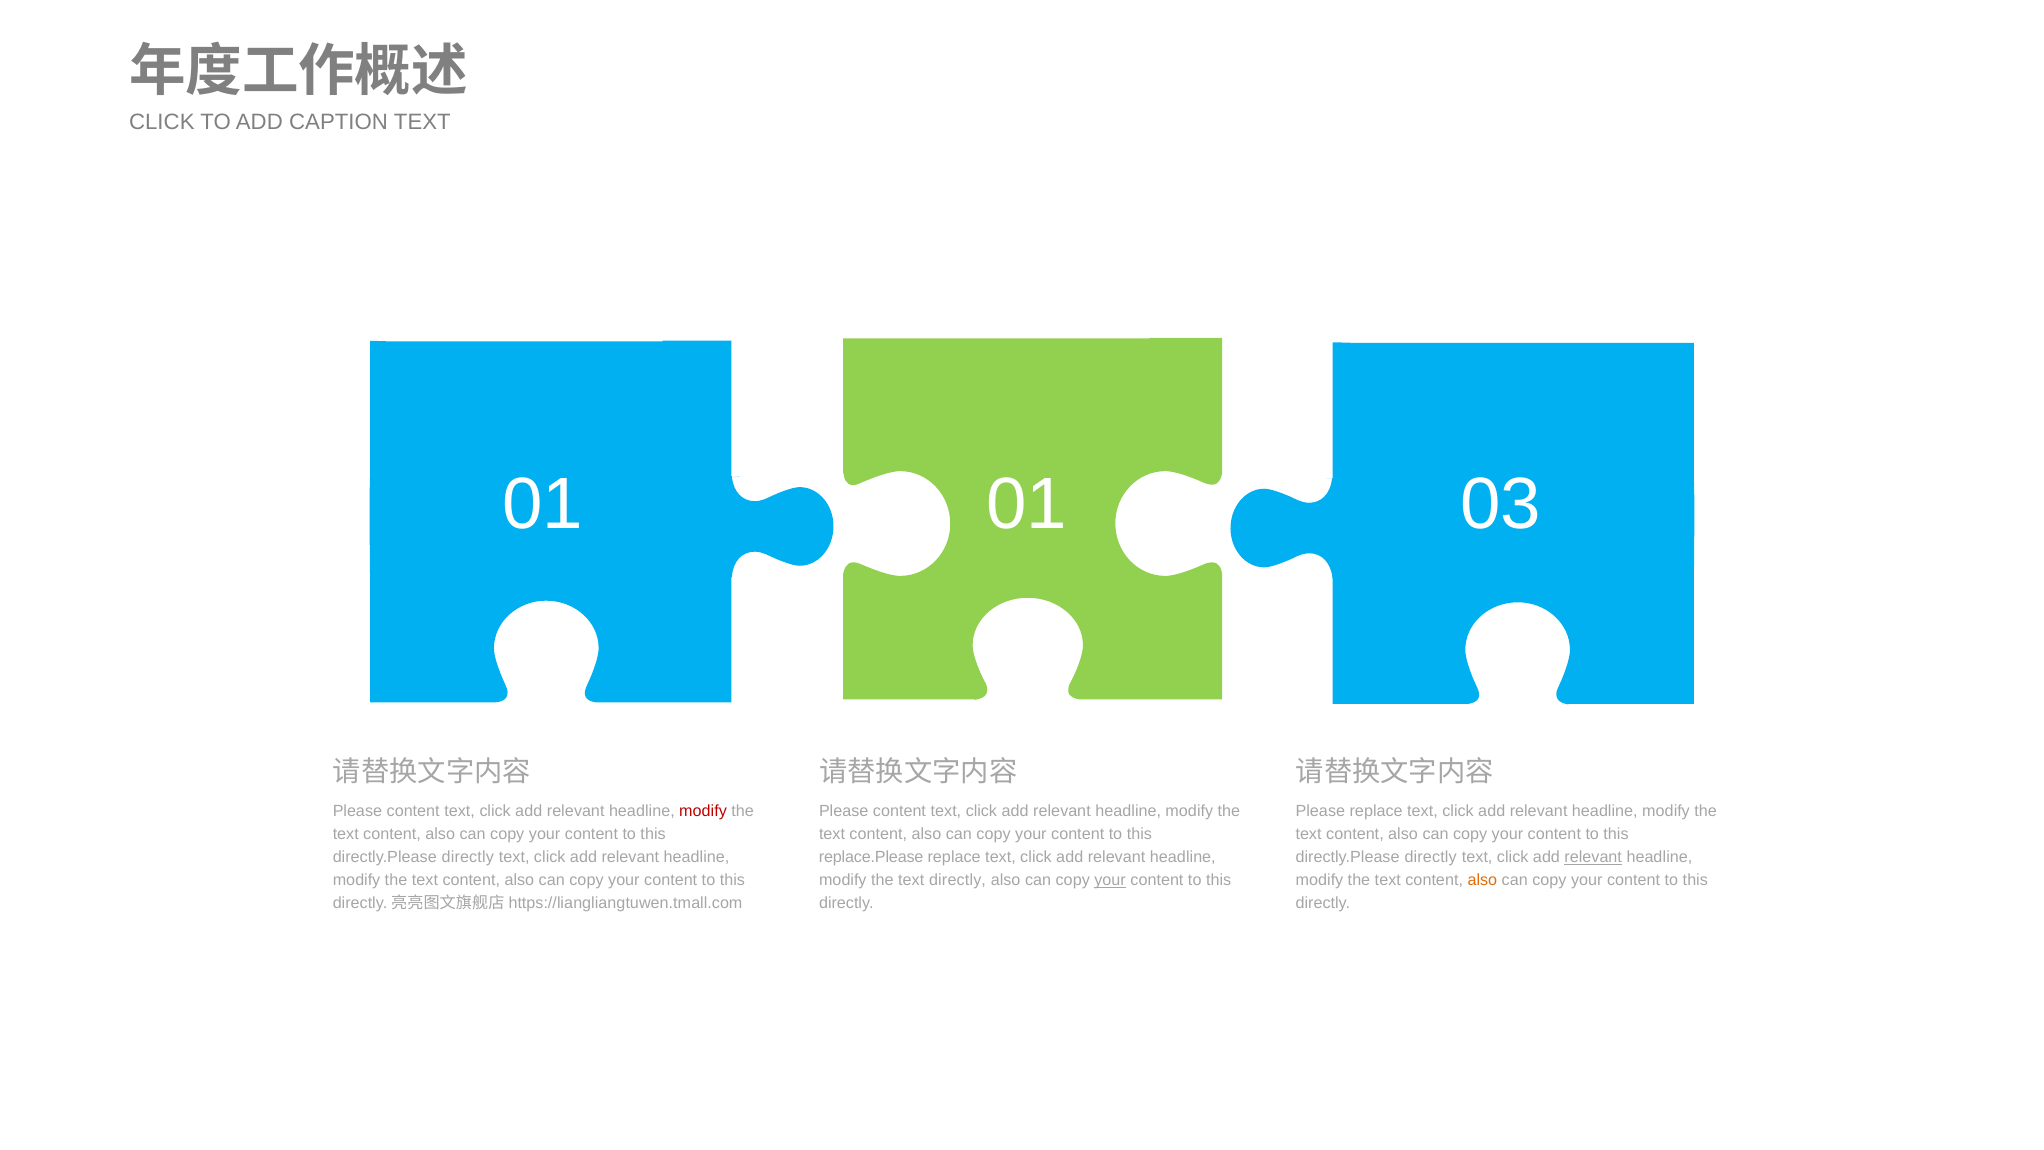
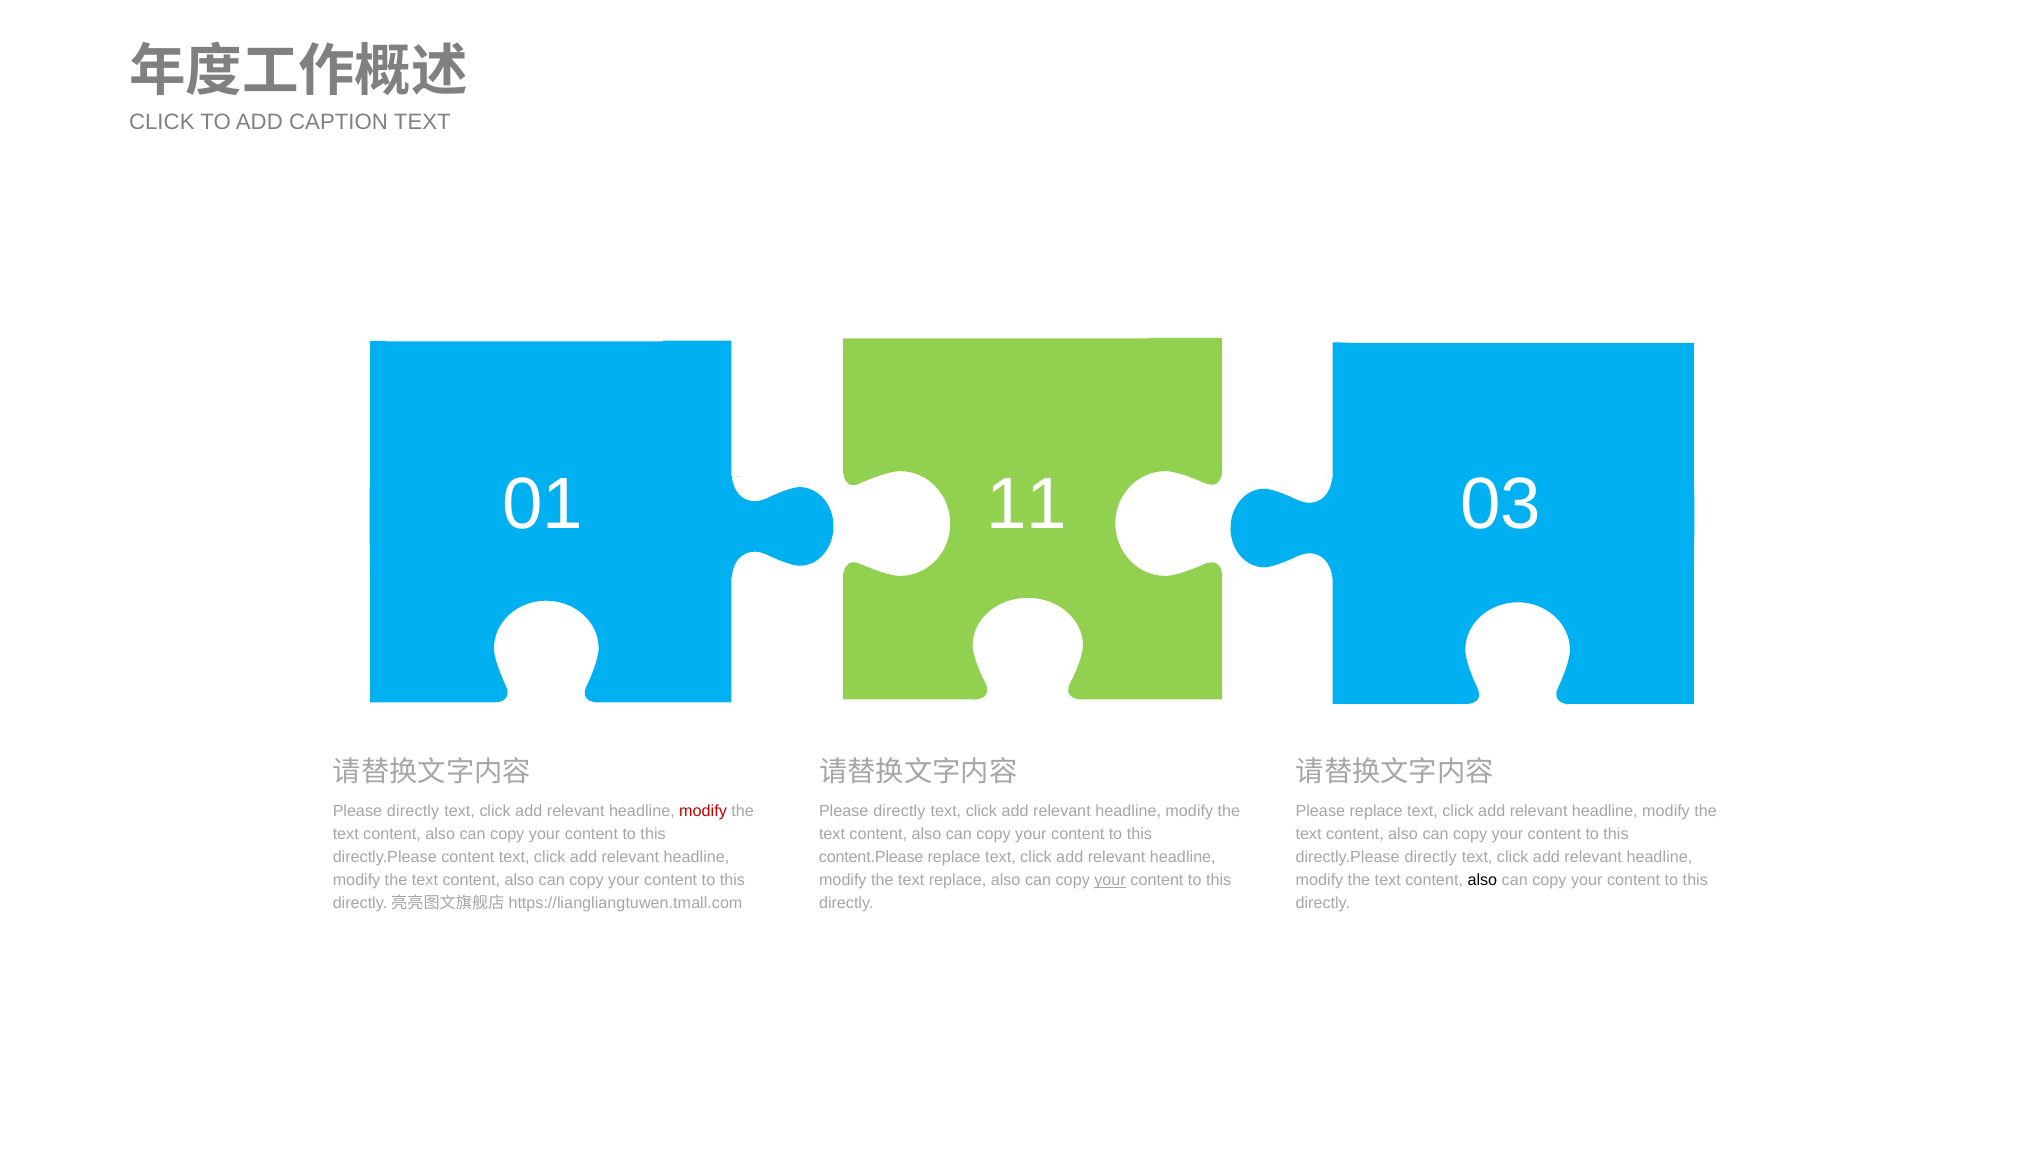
01 01: 01 -> 11 (1027, 505)
content: content -> directly (413, 811)
content: content -> directly (899, 811)
directly: directly -> content (468, 857)
replace.Please: replace.Please -> content.Please (871, 857)
relevant underline: present -> none (1593, 857)
text directly: directly -> replace (958, 880)
also colour: orange -> black (1482, 880)
